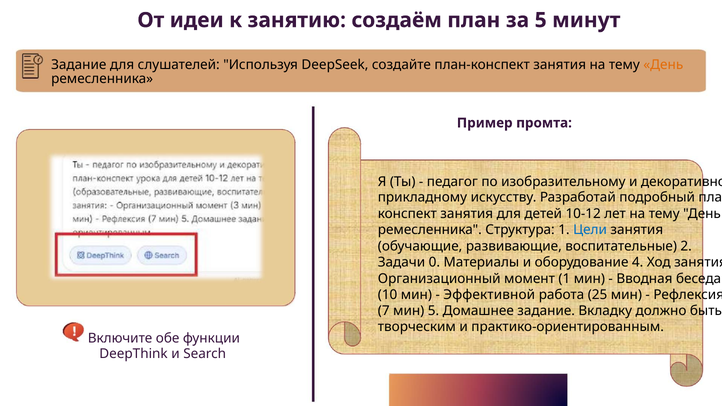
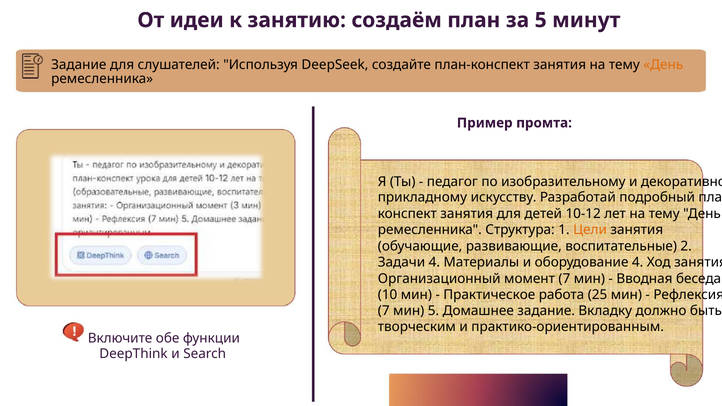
Цели colour: blue -> orange (590, 230)
Задачи 0: 0 -> 4 (434, 262)
момент 1: 1 -> 7 (564, 279)
Эффективной: Эффективной -> Практическое (489, 295)
